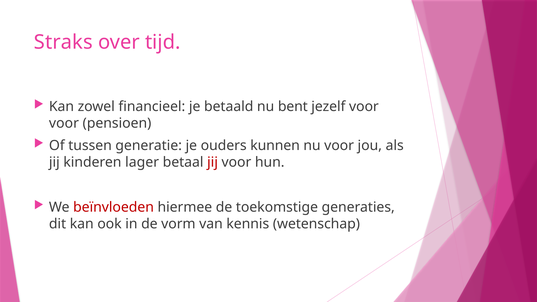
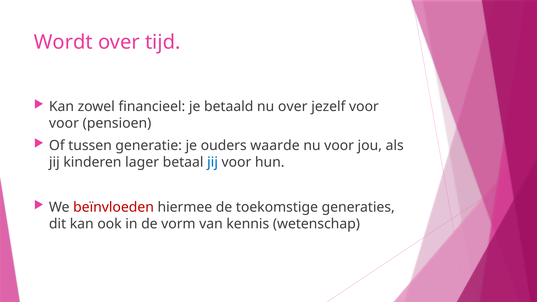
Straks: Straks -> Wordt (63, 42)
nu bent: bent -> over (293, 107)
kunnen: kunnen -> waarde (275, 146)
jij colour: red -> blue (213, 162)
